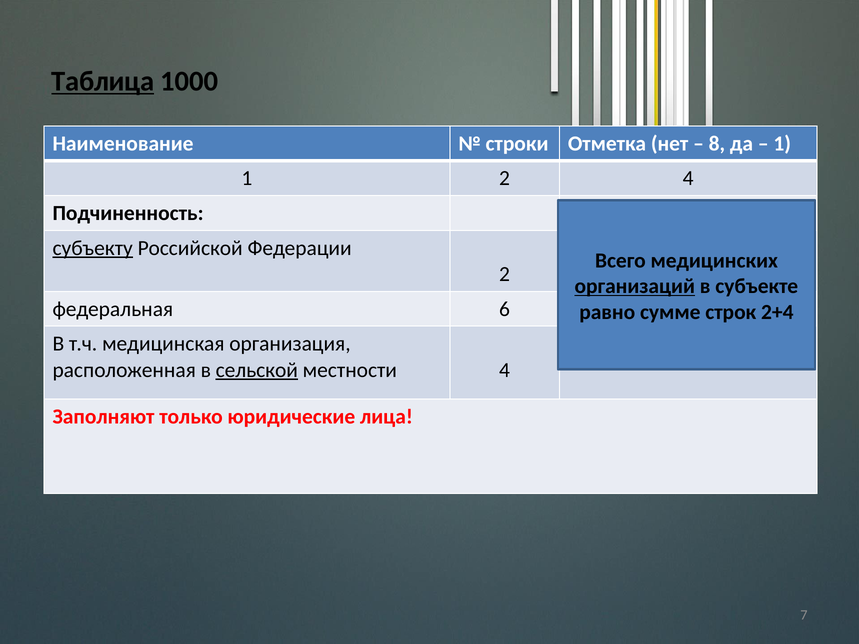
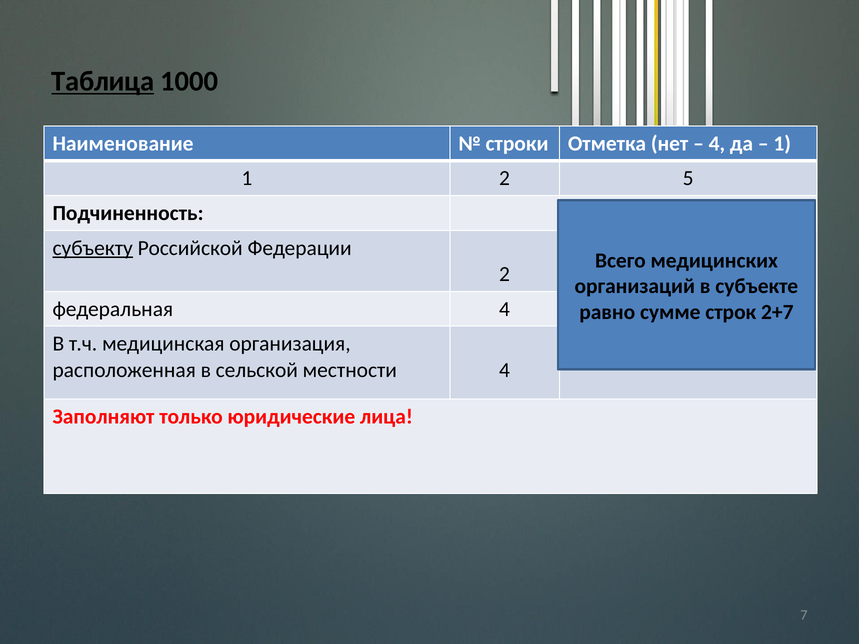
8: 8 -> 4 (717, 144)
2 4: 4 -> 5 (688, 178)
организаций underline: present -> none (635, 286)
федеральная 6: 6 -> 4 (505, 309)
2+4: 2+4 -> 2+7 (777, 312)
сельской underline: present -> none (257, 370)
